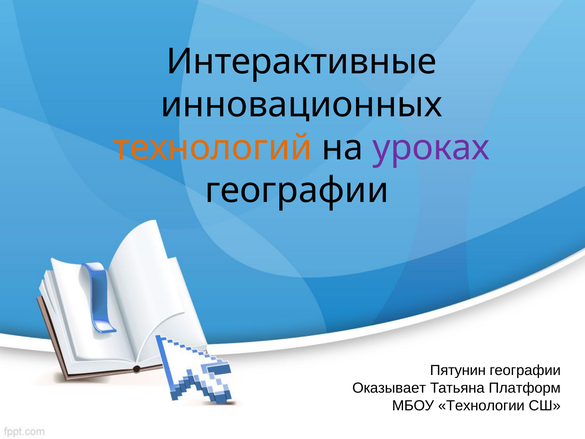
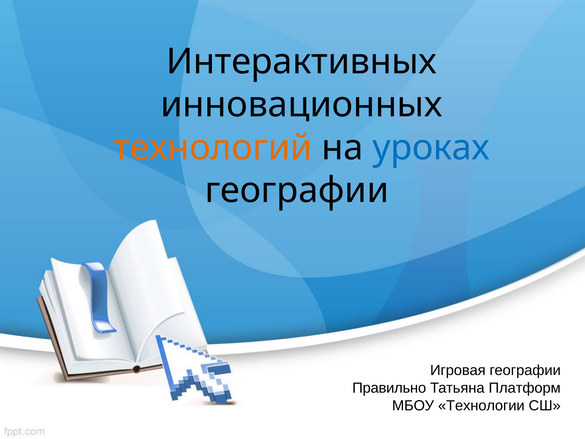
Интерактивные: Интерактивные -> Интерактивных (302, 62)
уроках colour: purple -> blue (431, 148)
Пятунин: Пятунин -> Игровая (458, 370)
Оказывает: Оказывает -> Правильно (389, 388)
